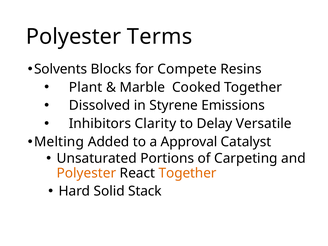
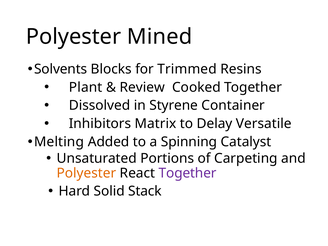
Terms: Terms -> Mined (160, 37)
Compete: Compete -> Trimmed (187, 69)
Marble: Marble -> Review (142, 87)
Emissions: Emissions -> Container (233, 105)
Clarity: Clarity -> Matrix (156, 124)
Approval: Approval -> Spinning (189, 142)
Together colour: orange -> purple (188, 173)
